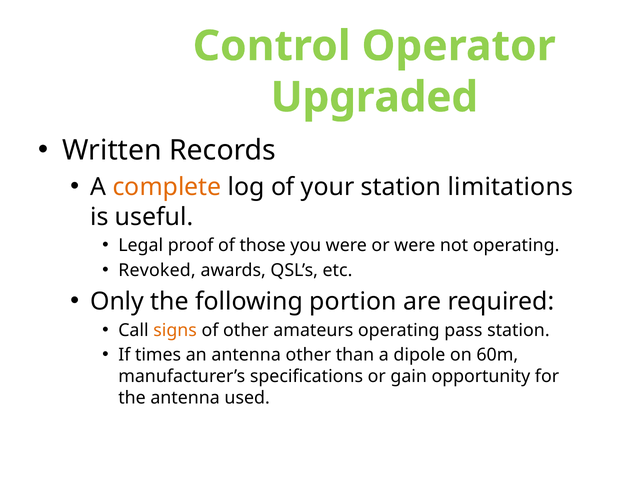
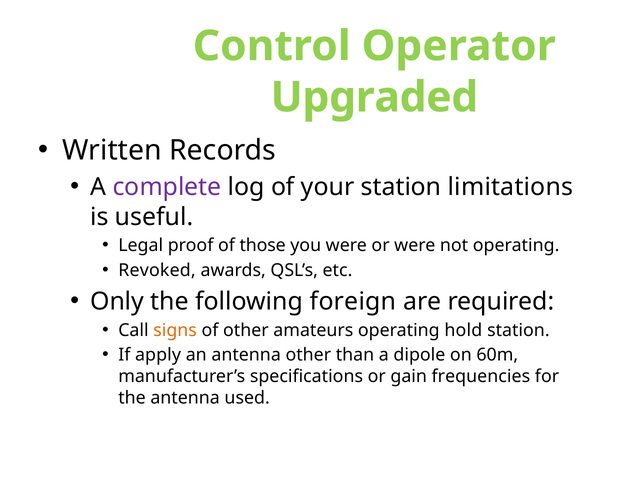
complete colour: orange -> purple (167, 187)
portion: portion -> foreign (353, 302)
pass: pass -> hold (463, 330)
times: times -> apply (158, 355)
opportunity: opportunity -> frequencies (481, 376)
